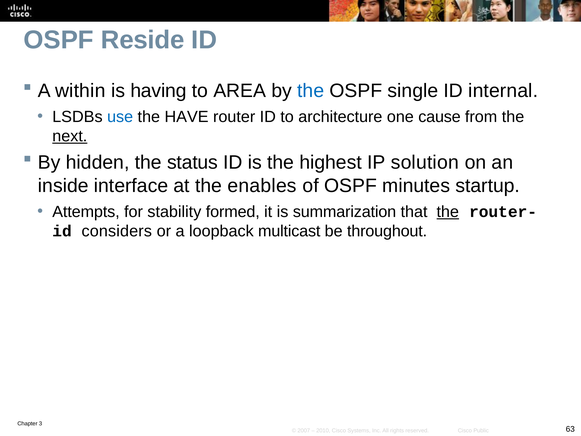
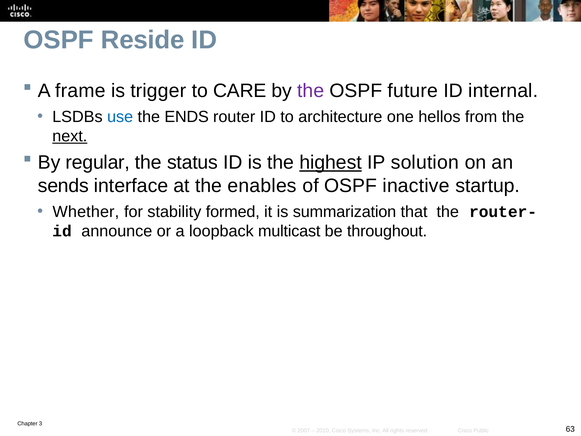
within: within -> frame (80, 91)
having: having -> trigger (158, 91)
AREA: AREA -> CARE (240, 91)
the colour: blue -> purple (311, 91)
single: single -> future (413, 91)
HAVE: HAVE -> ENDS (187, 117)
cause: cause -> hellos (439, 117)
hidden: hidden -> regular (98, 163)
highest underline: none -> present (331, 163)
inside: inside -> sends (63, 186)
minutes: minutes -> inactive (416, 186)
Attempts: Attempts -> Whether (86, 212)
the underline: present -> none (448, 212)
considers: considers -> announce (117, 231)
